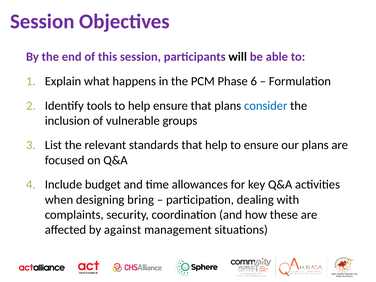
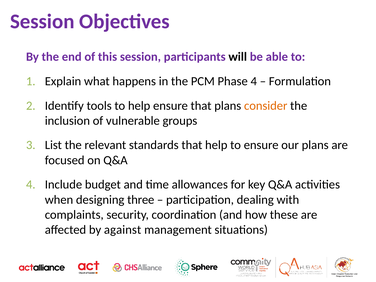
Phase 6: 6 -> 4 (254, 81)
consider colour: blue -> orange (266, 106)
bring: bring -> three (141, 200)
